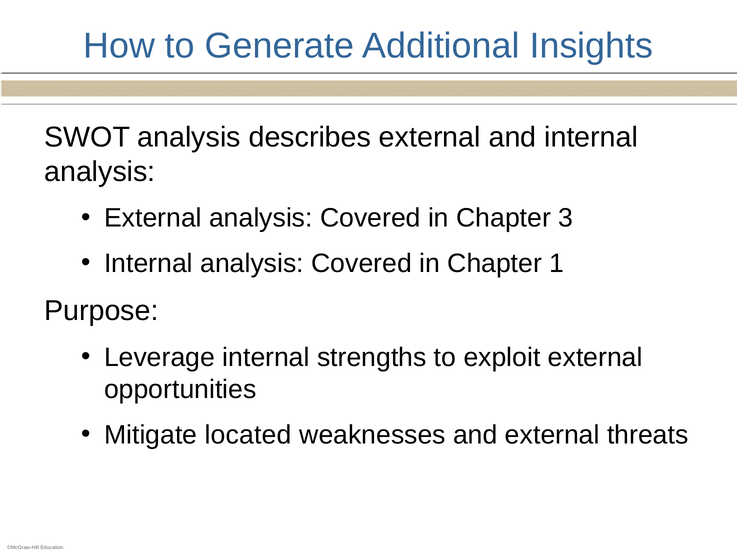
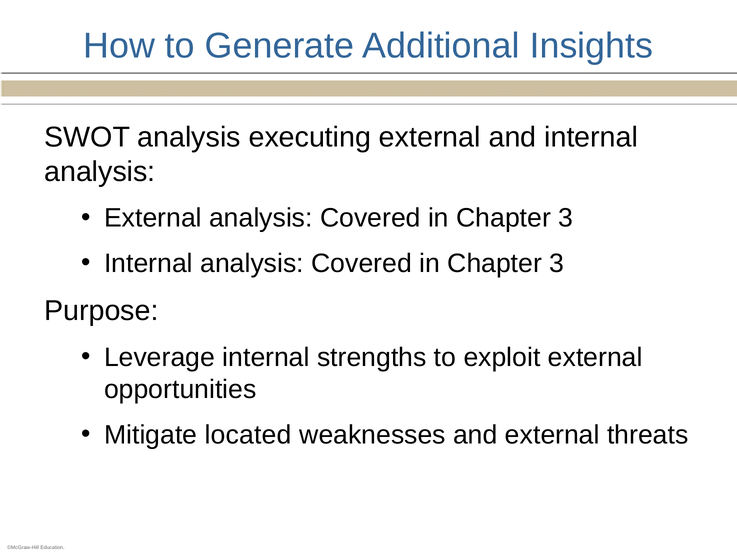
describes: describes -> executing (310, 137)
1: 1 -> 3 (557, 264)
